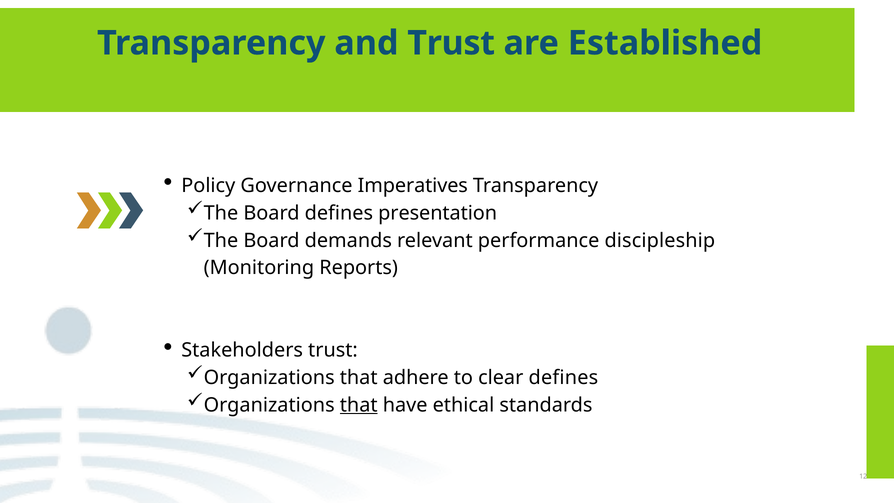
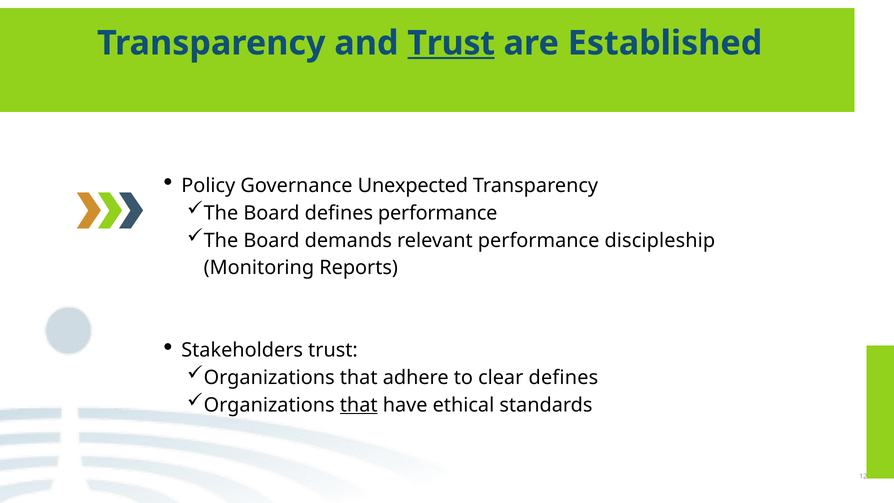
Trust underline: none -> present (451, 43)
Imperatives: Imperatives -> Unexpected (413, 186)
defines presentation: presentation -> performance (438, 213)
